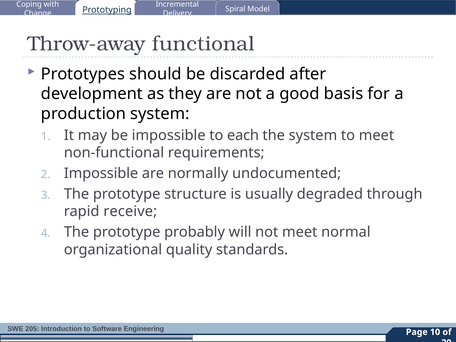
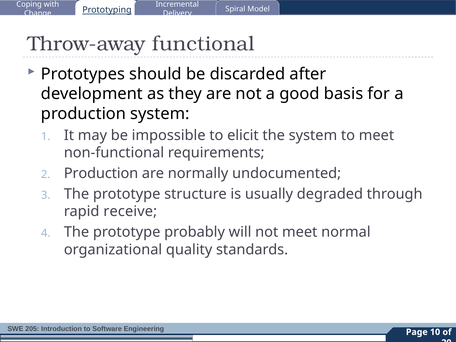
each: each -> elicit (243, 135)
Impossible: Impossible -> Production (101, 173)
